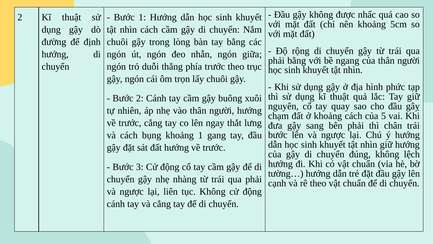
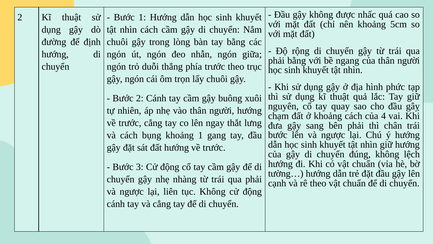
5: 5 -> 4 (384, 116)
